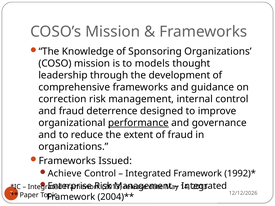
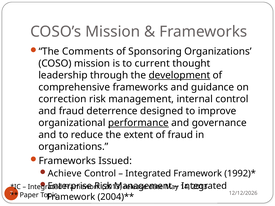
Knowledge: Knowledge -> Comments (88, 52)
models: models -> current (152, 63)
development underline: none -> present (179, 75)
